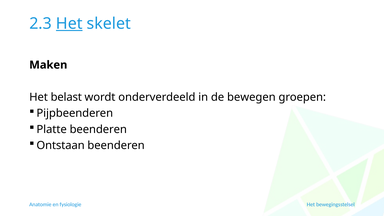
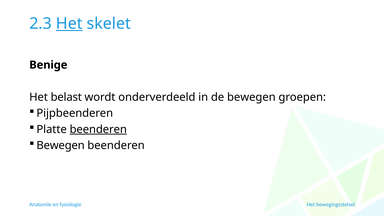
Maken: Maken -> Benige (48, 65)
beenderen underline: none -> present (98, 129)
Ontstaan: Ontstaan -> Bewegen (61, 145)
